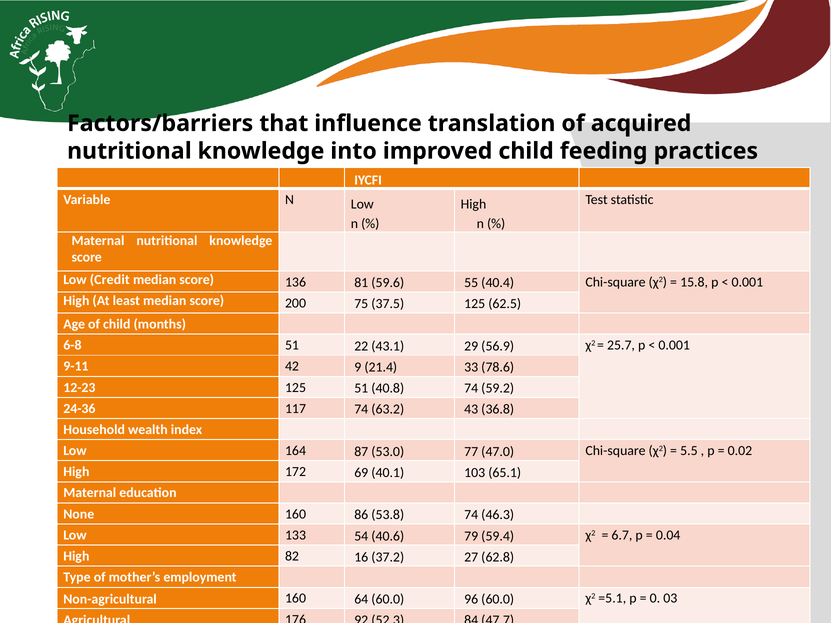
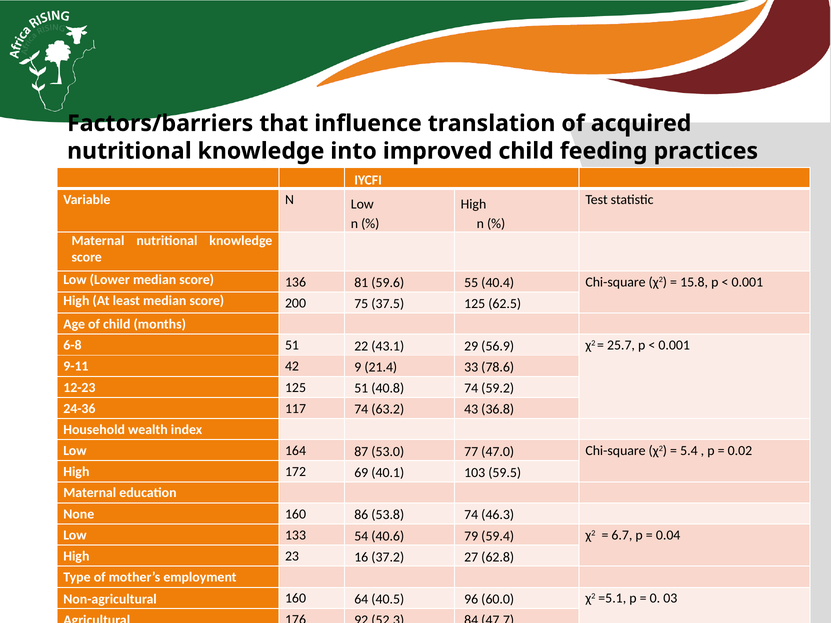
Credit: Credit -> Lower (110, 280)
5.5: 5.5 -> 5.4 (689, 451)
65.1: 65.1 -> 59.5 (505, 473)
82: 82 -> 23 (292, 556)
64 60.0: 60.0 -> 40.5 (388, 599)
